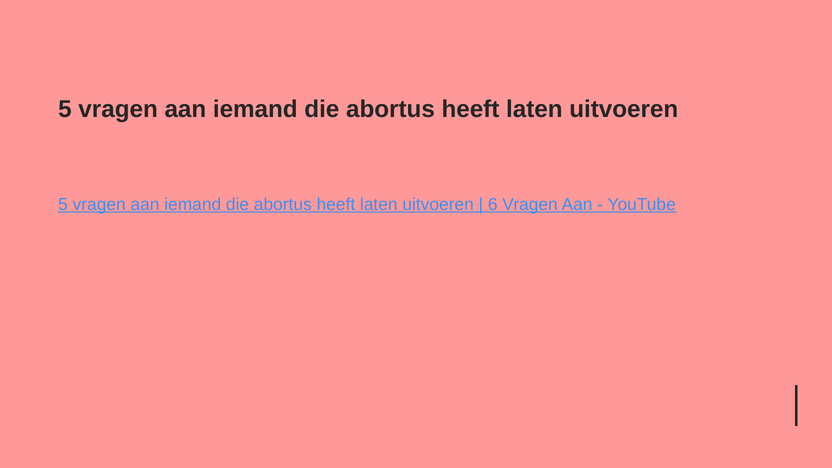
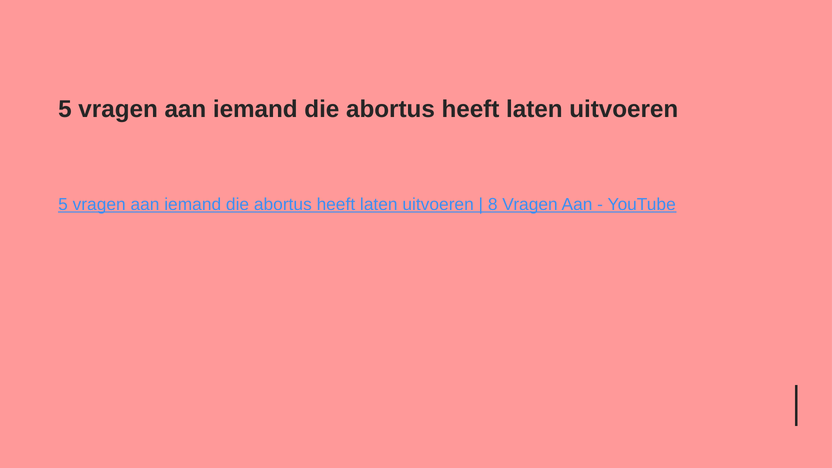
6: 6 -> 8 (493, 204)
